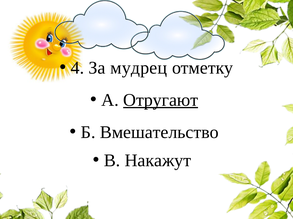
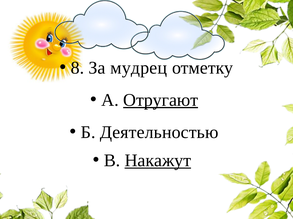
4: 4 -> 8 (77, 68)
Вмешательство: Вмешательство -> Деятельностью (159, 133)
Накажут underline: none -> present (158, 161)
